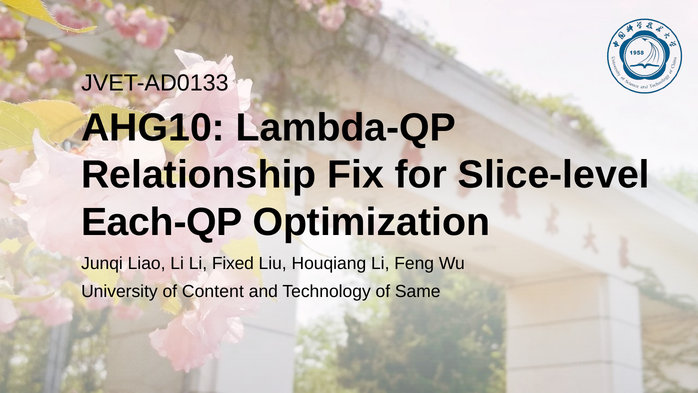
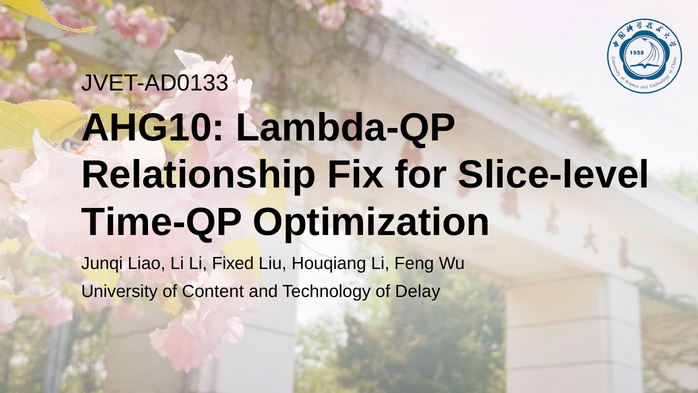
Each-QP: Each-QP -> Time-QP (162, 222)
Same: Same -> Delay (418, 291)
